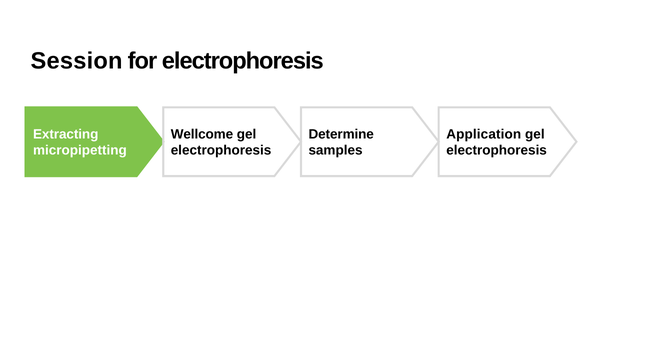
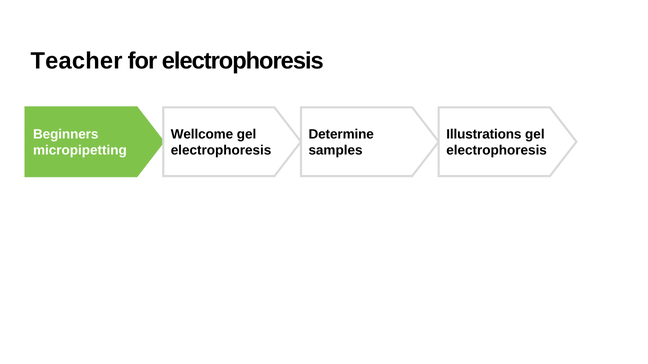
Session: Session -> Teacher (77, 61)
Extracting: Extracting -> Beginners (66, 135)
Application: Application -> Illustrations (484, 135)
